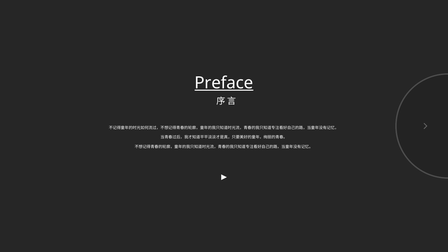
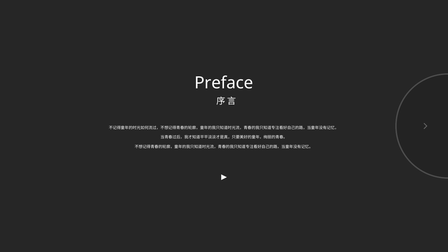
Preface underline: present -> none (224, 83)
